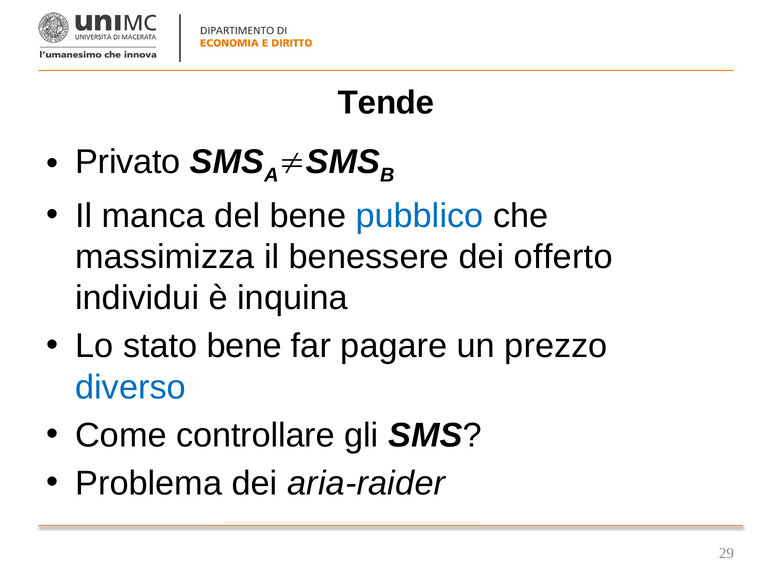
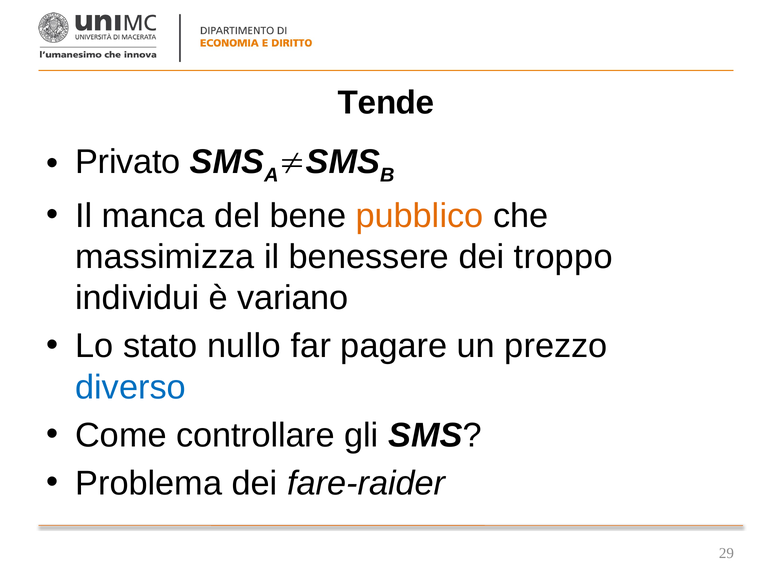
pubblico colour: blue -> orange (420, 216)
offerto: offerto -> troppo (563, 257)
inquina: inquina -> variano (293, 298)
stato bene: bene -> nullo (244, 346)
aria-raider: aria-raider -> fare-raider (366, 483)
